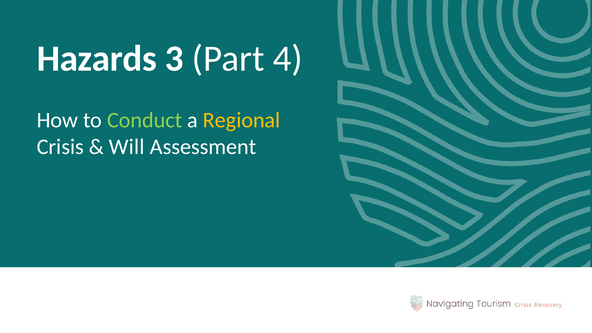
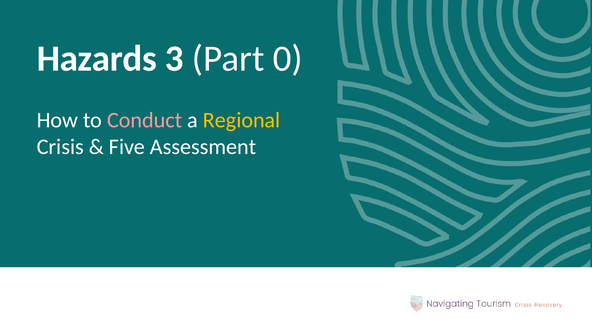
4: 4 -> 0 (288, 59)
Conduct colour: light green -> pink (145, 120)
Will: Will -> Five (127, 147)
